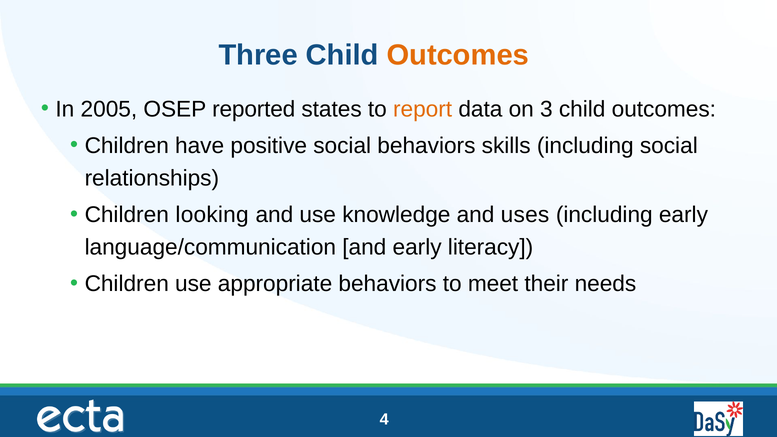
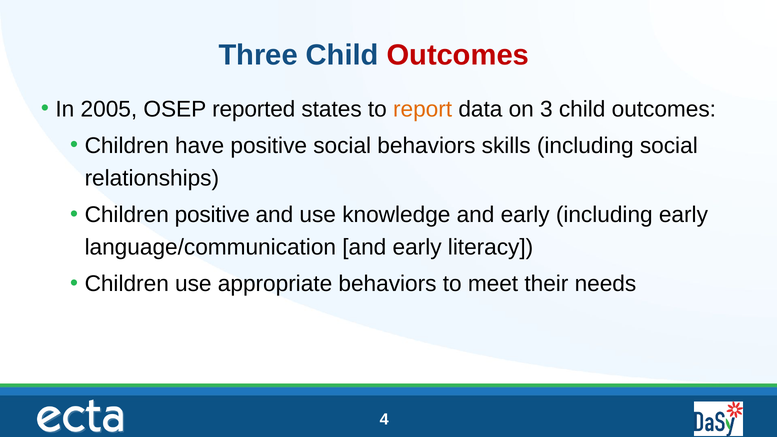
Outcomes colour: orange -> red (458, 55)
Children looking: looking -> positive (212, 215)
knowledge and uses: uses -> early (525, 215)
